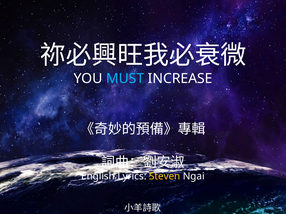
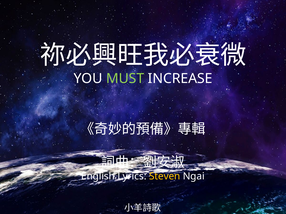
MUST colour: light blue -> light green (125, 79)
